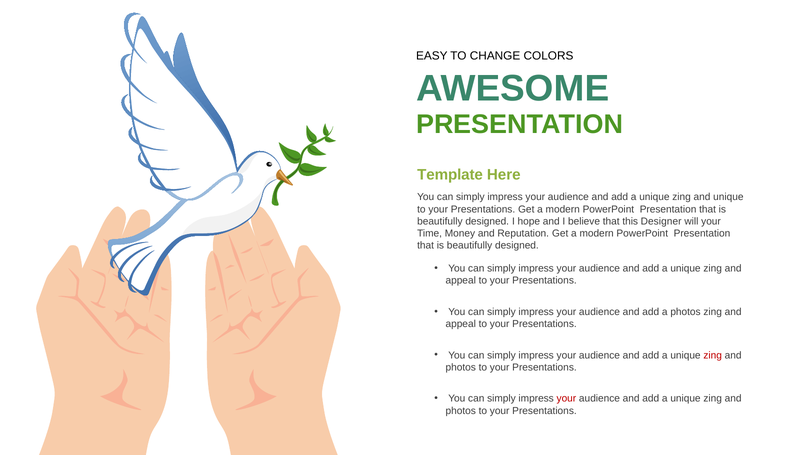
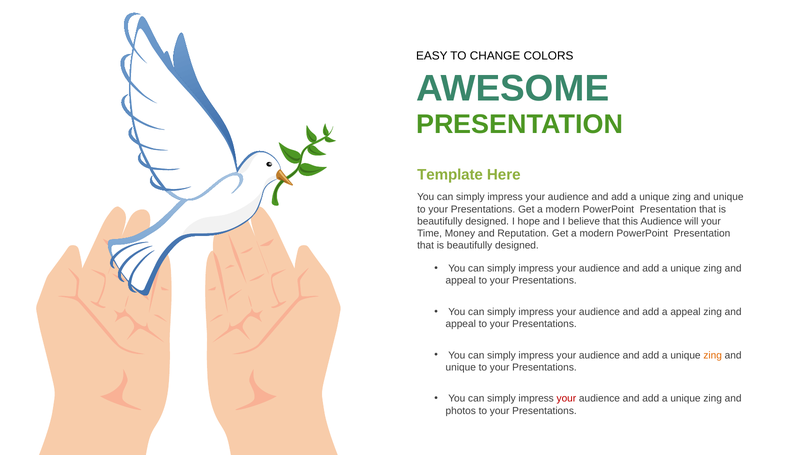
this Designer: Designer -> Audience (661, 221)
a photos: photos -> appeal (685, 311)
zing colour: red -> orange (713, 355)
photos: photos -> unique (461, 367)
